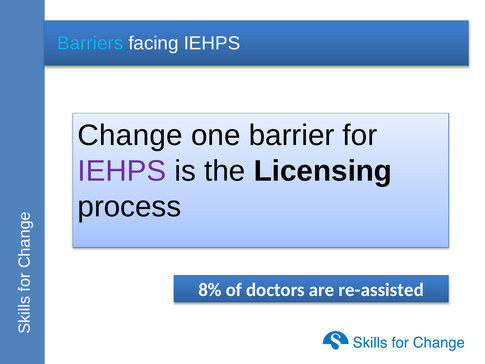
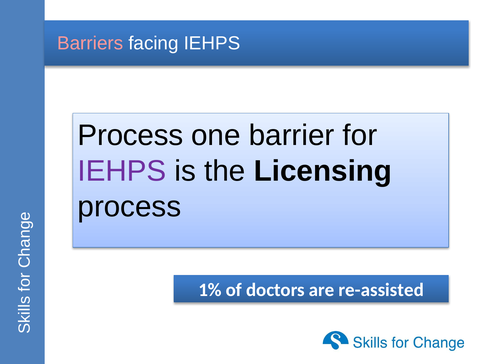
Barriers colour: light blue -> pink (90, 43)
Change: Change -> Process (130, 135)
8%: 8% -> 1% (210, 290)
